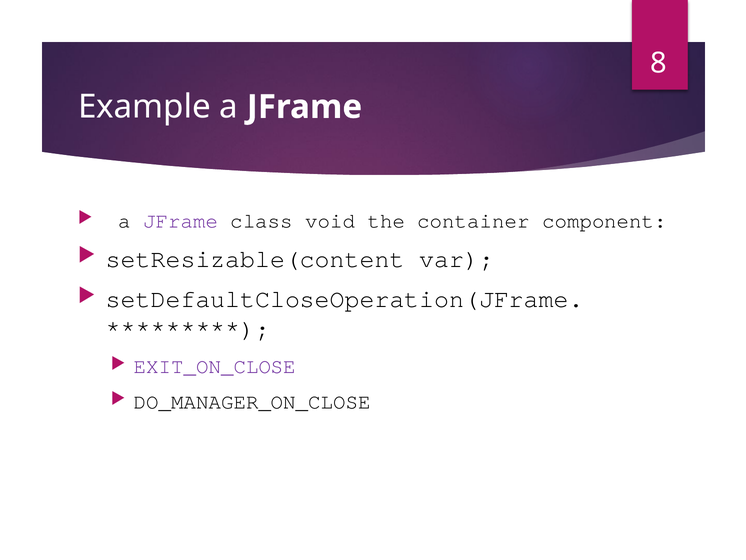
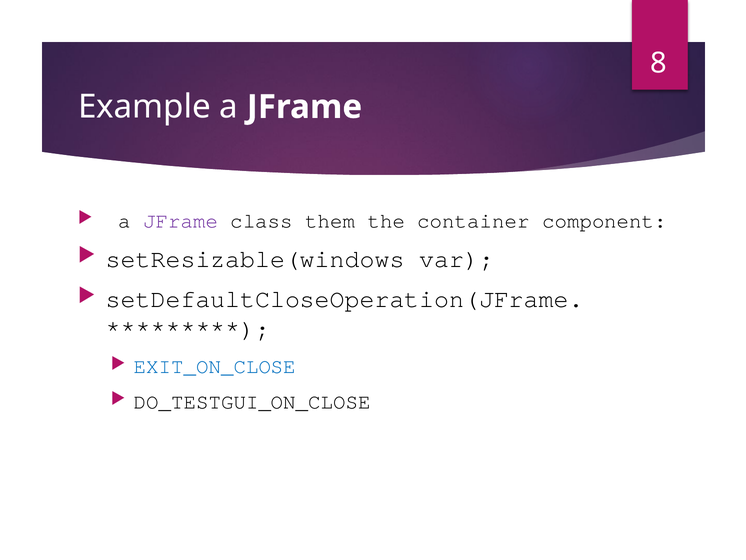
void: void -> them (330, 221)
setResizable(content: setResizable(content -> setResizable(windows (255, 259)
EXIT_ON_CLOSE colour: purple -> blue (215, 366)
DO_MANAGER_ON_CLOSE: DO_MANAGER_ON_CLOSE -> DO_TESTGUI_ON_CLOSE (252, 402)
